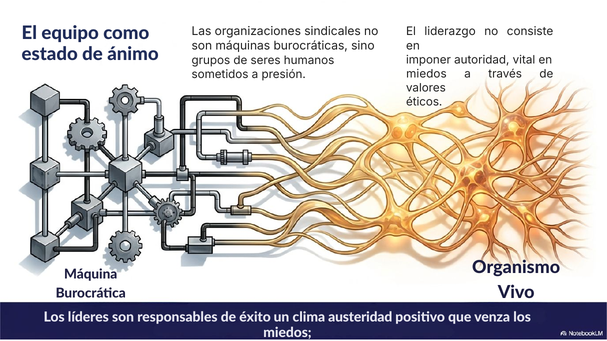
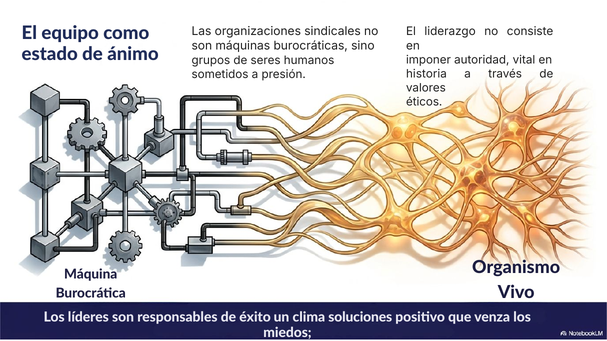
miedos: miedos -> historia (426, 74)
austeridad: austeridad -> soluciones (360, 317)
